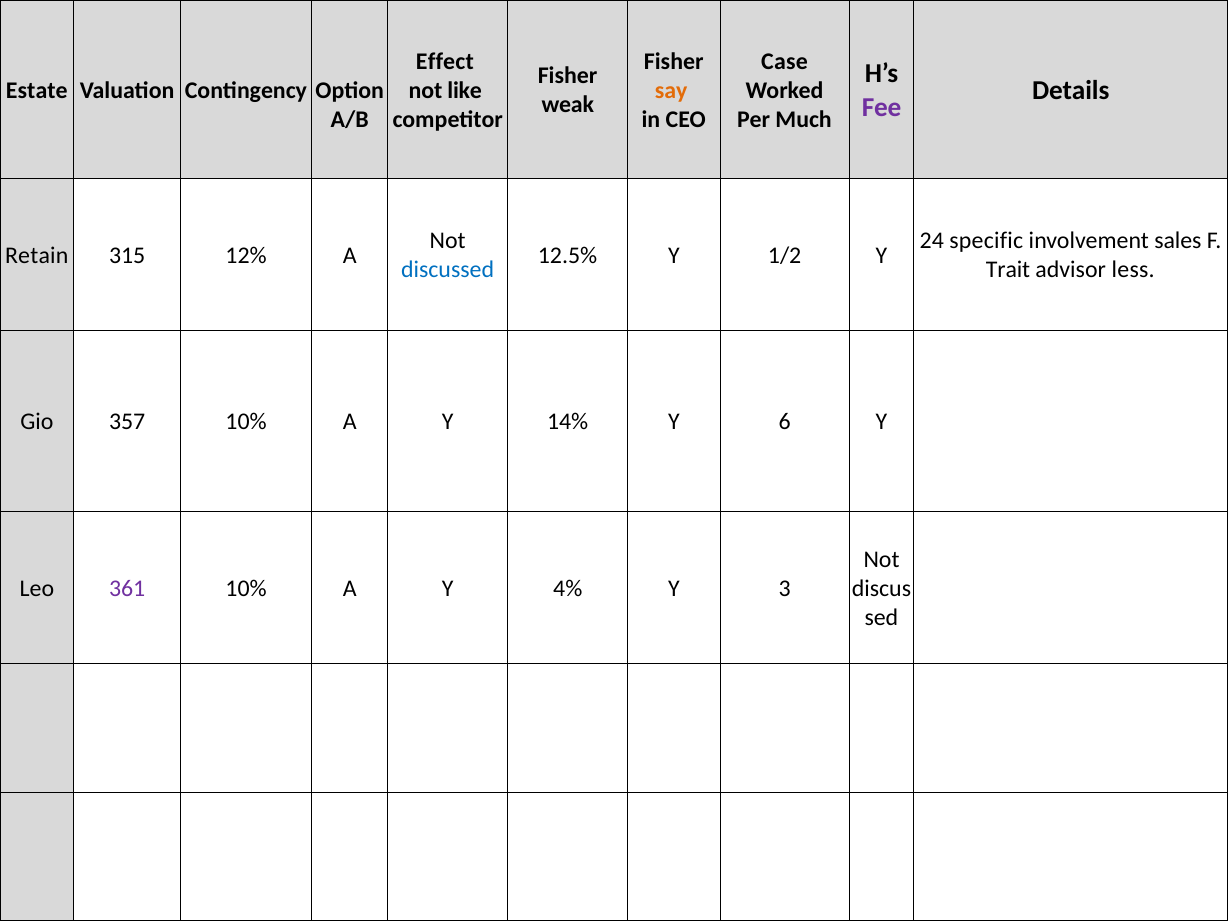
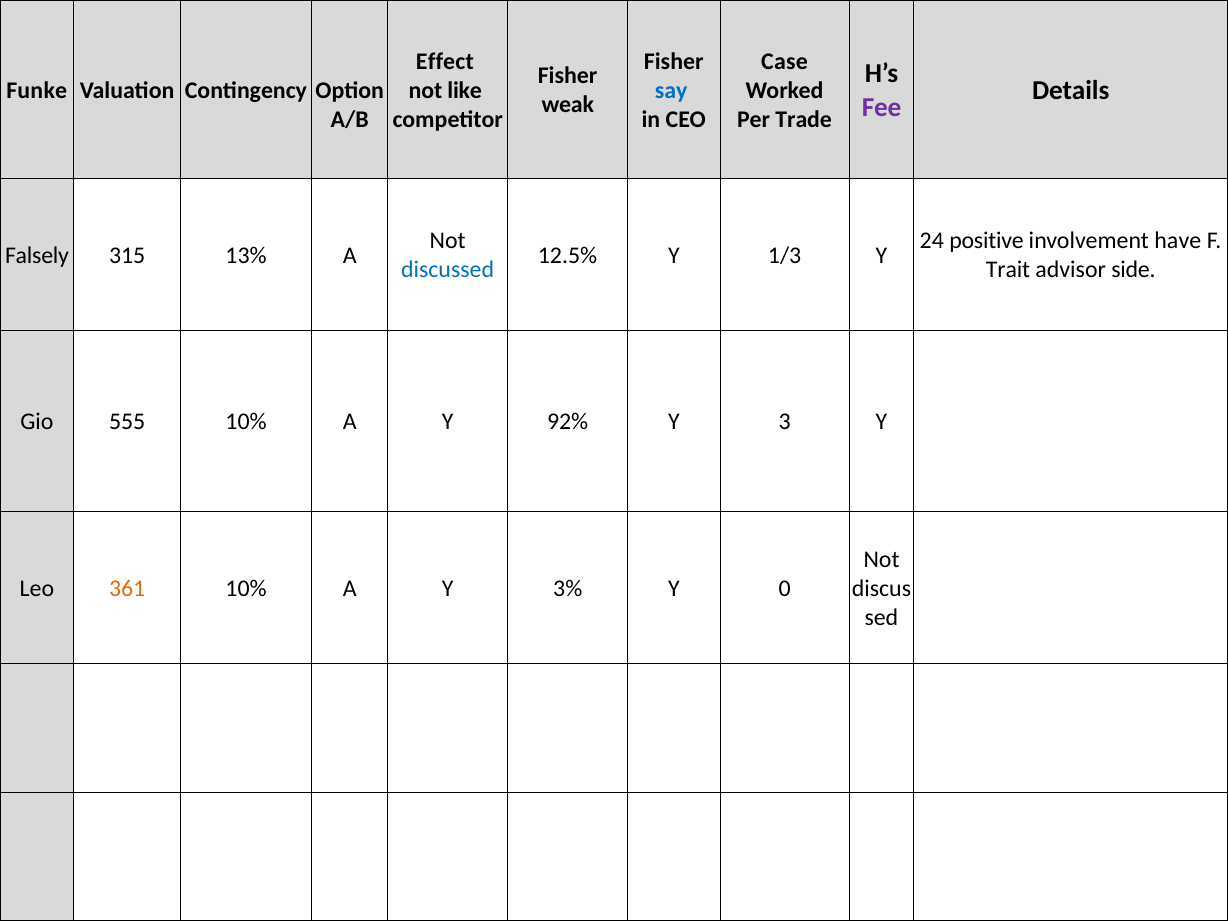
Estate: Estate -> Funke (37, 90)
say colour: orange -> blue (671, 90)
Much: Much -> Trade (804, 119)
specific: specific -> positive (987, 241)
sales: sales -> have (1178, 241)
Retain: Retain -> Falsely (37, 256)
12%: 12% -> 13% (246, 256)
1/2: 1/2 -> 1/3 (785, 256)
less: less -> side (1133, 270)
357: 357 -> 555 (127, 422)
14%: 14% -> 92% (568, 422)
6: 6 -> 3 (785, 422)
361 colour: purple -> orange (127, 588)
4%: 4% -> 3% (568, 588)
3: 3 -> 0 (785, 588)
